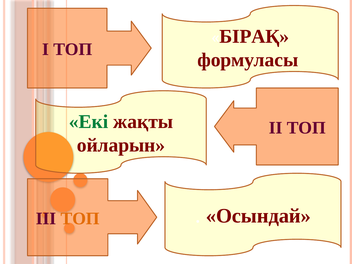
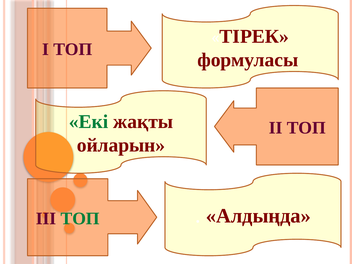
БІРАҚ: БІРАҚ -> ТІРЕК (254, 36)
Осындай: Осындай -> Алдыңда (258, 216)
ТОП colour: orange -> green (80, 218)
